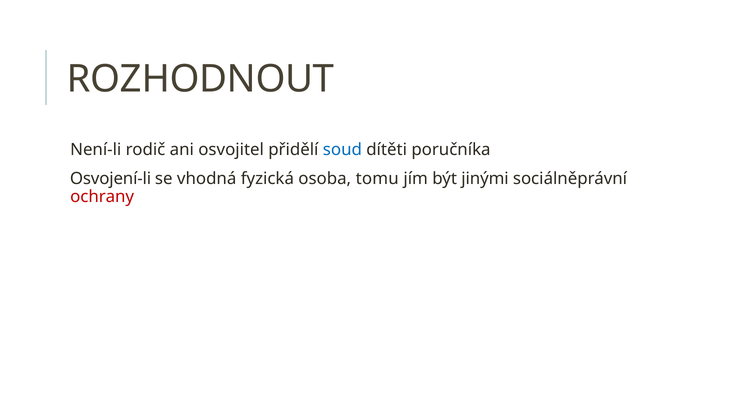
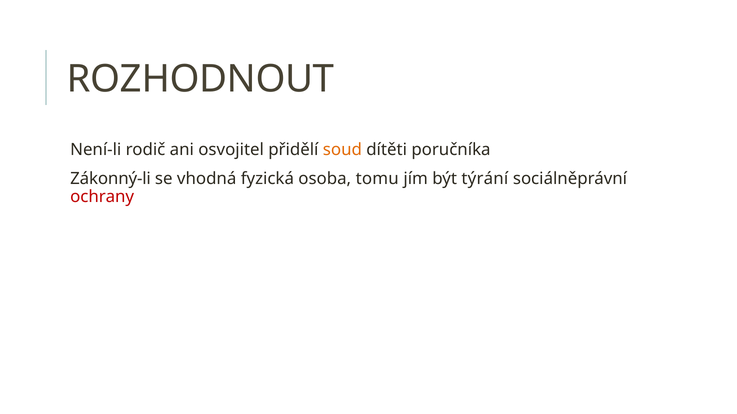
soud colour: blue -> orange (342, 150)
Osvojení-li: Osvojení-li -> Zákonný-li (111, 179)
jinými: jinými -> týrání (485, 179)
